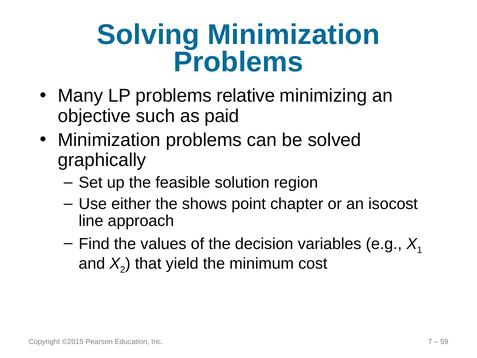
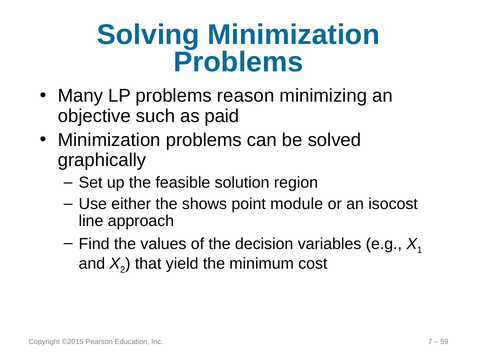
relative: relative -> reason (246, 96)
chapter: chapter -> module (297, 204)
